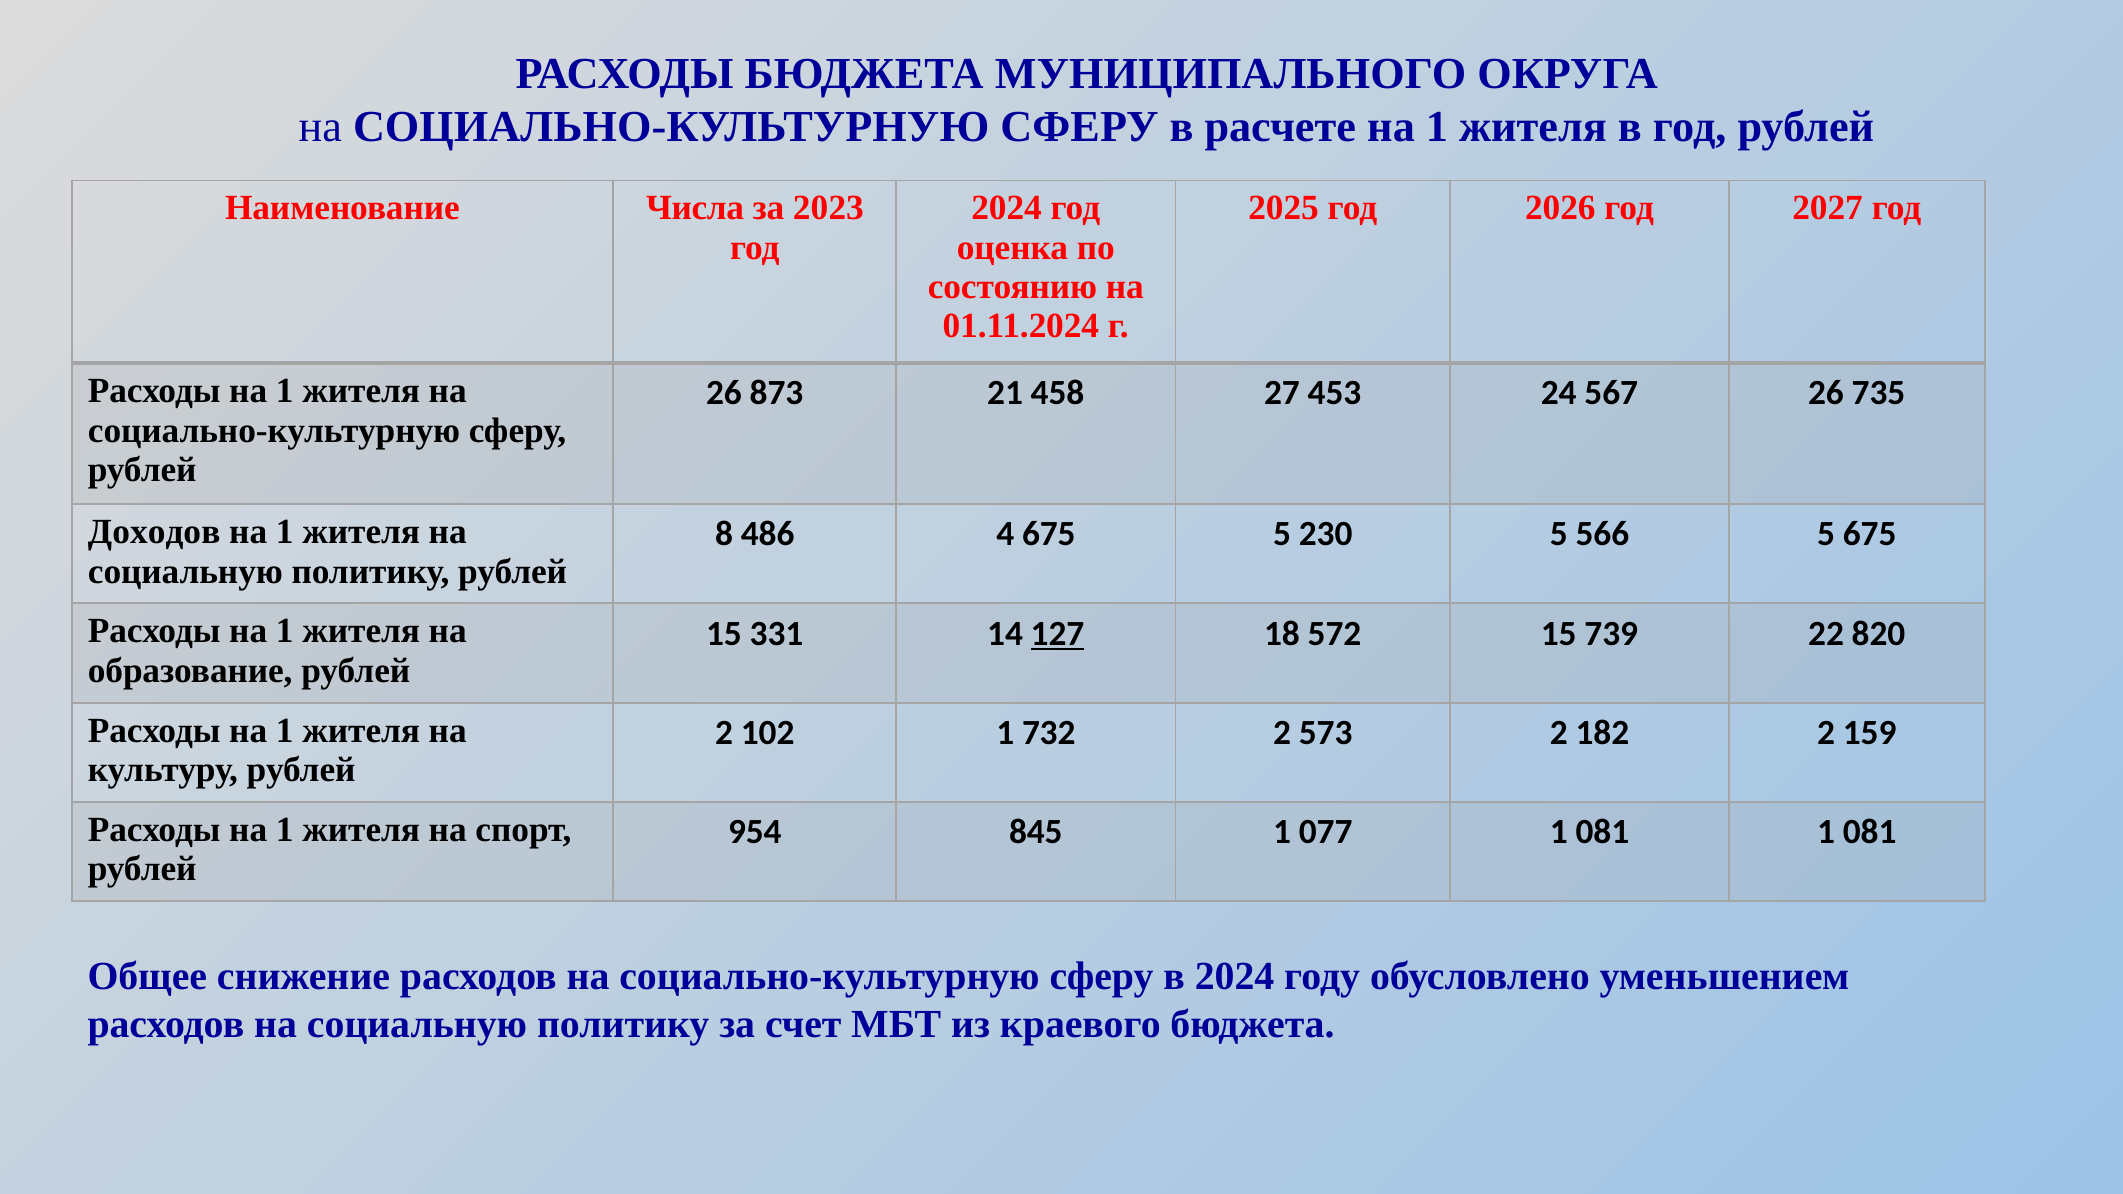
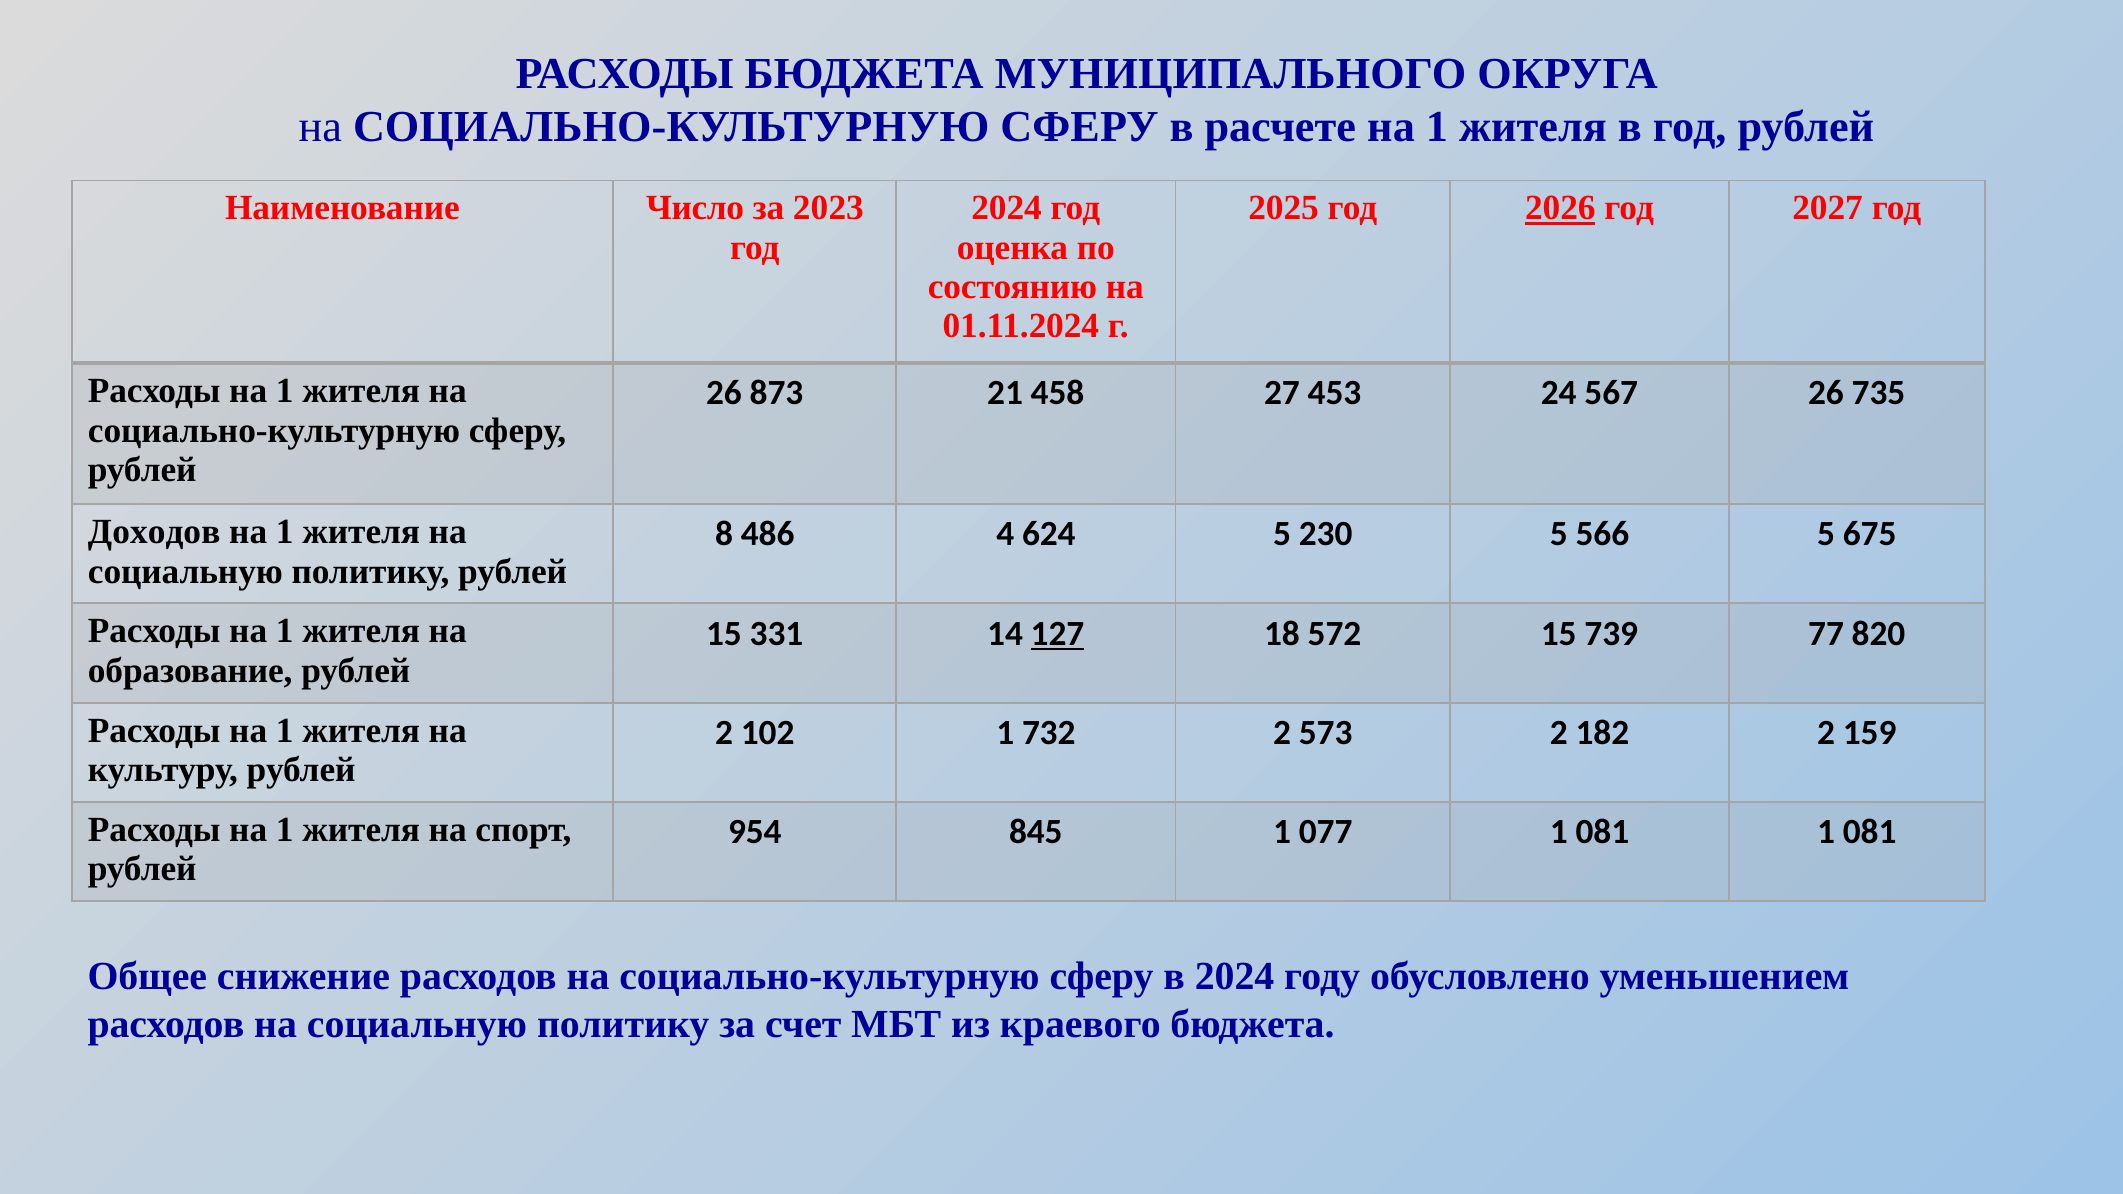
Числа: Числа -> Число (695, 208)
2026 underline: none -> present (1560, 208)
4 675: 675 -> 624 (1049, 534)
22: 22 -> 77 (1826, 634)
